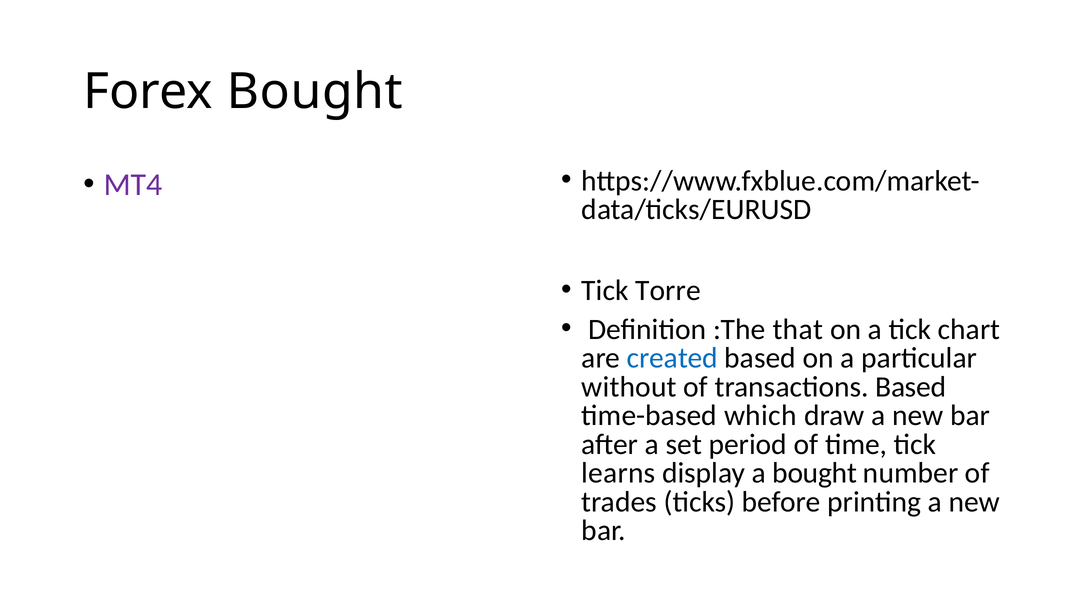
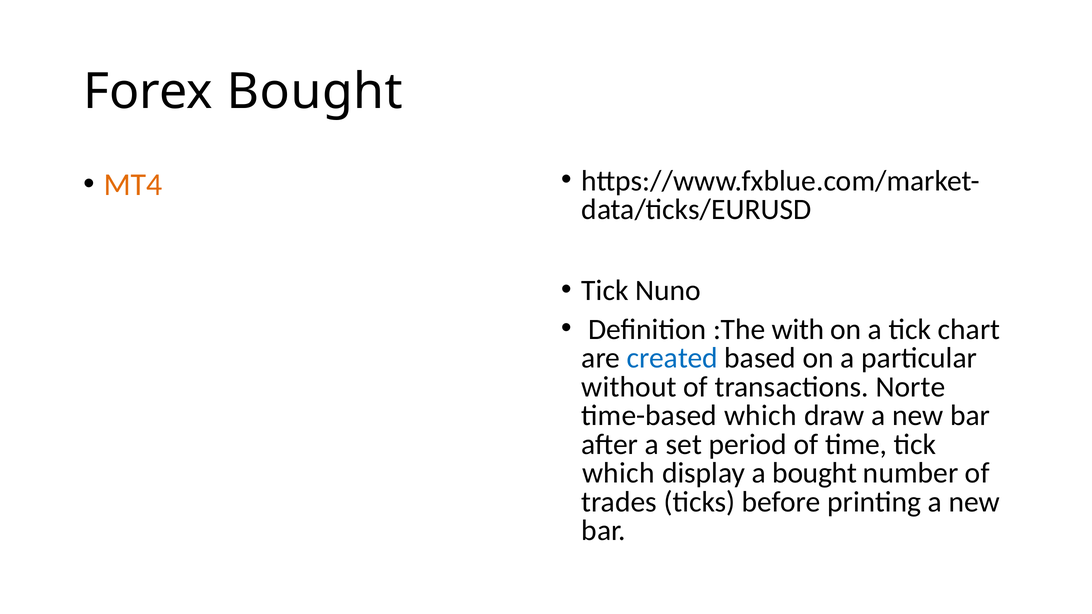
MT4 colour: purple -> orange (133, 185)
Torre: Torre -> Nuno (668, 291)
that: that -> with (798, 330)
transactions Based: Based -> Norte (910, 387)
learns: learns -> which (618, 473)
